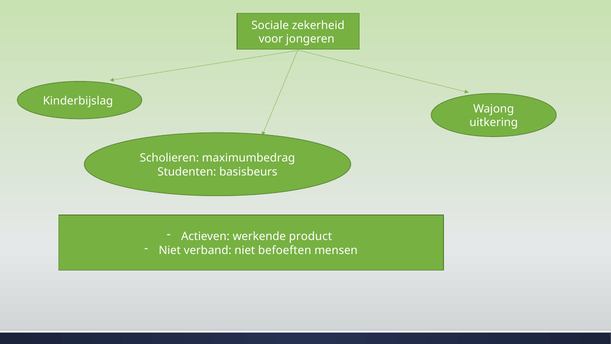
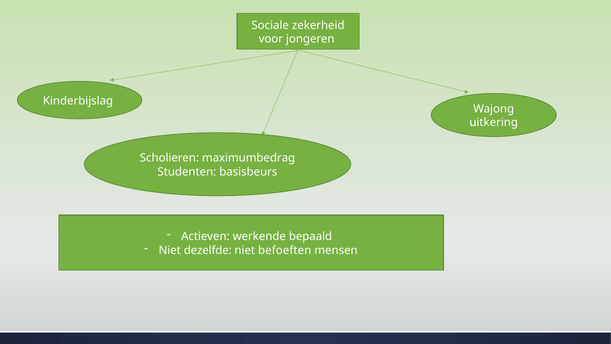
product: product -> bepaald (311, 236)
verband: verband -> dezelfde (208, 250)
